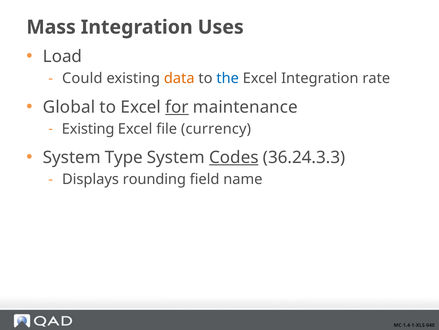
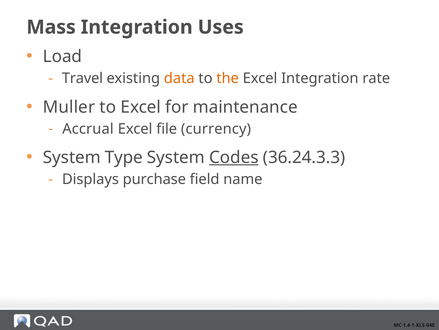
Could: Could -> Travel (82, 78)
the colour: blue -> orange (228, 78)
Global: Global -> Muller (69, 107)
for underline: present -> none (177, 107)
Existing: Existing -> Accrual (88, 129)
rounding: rounding -> purchase (154, 179)
